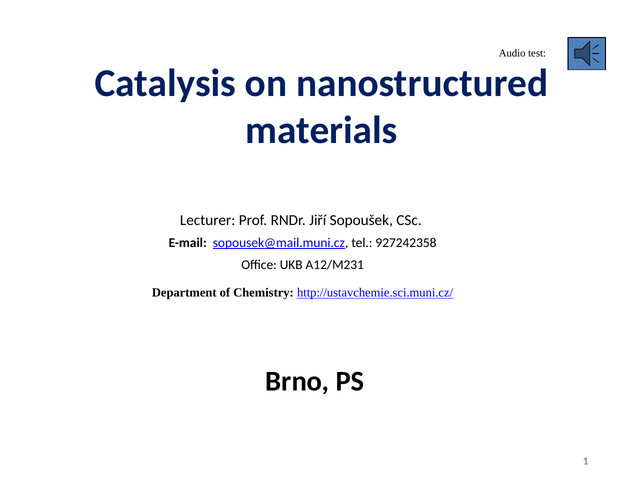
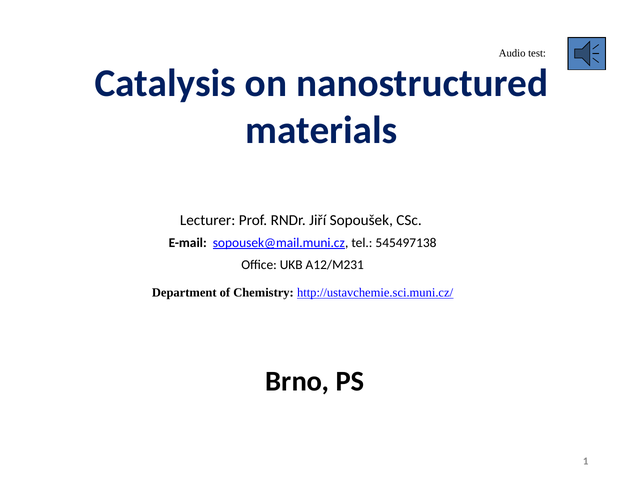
927242358: 927242358 -> 545497138 (406, 243)
